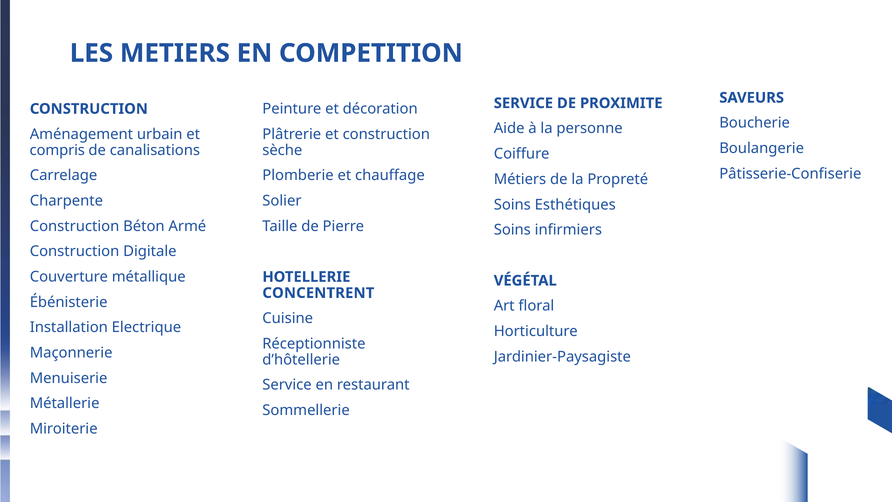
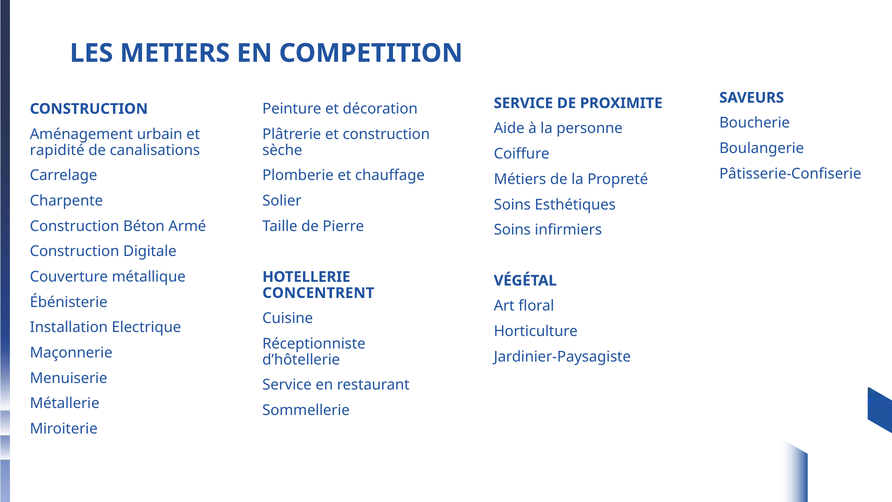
compris: compris -> rapidité (57, 150)
